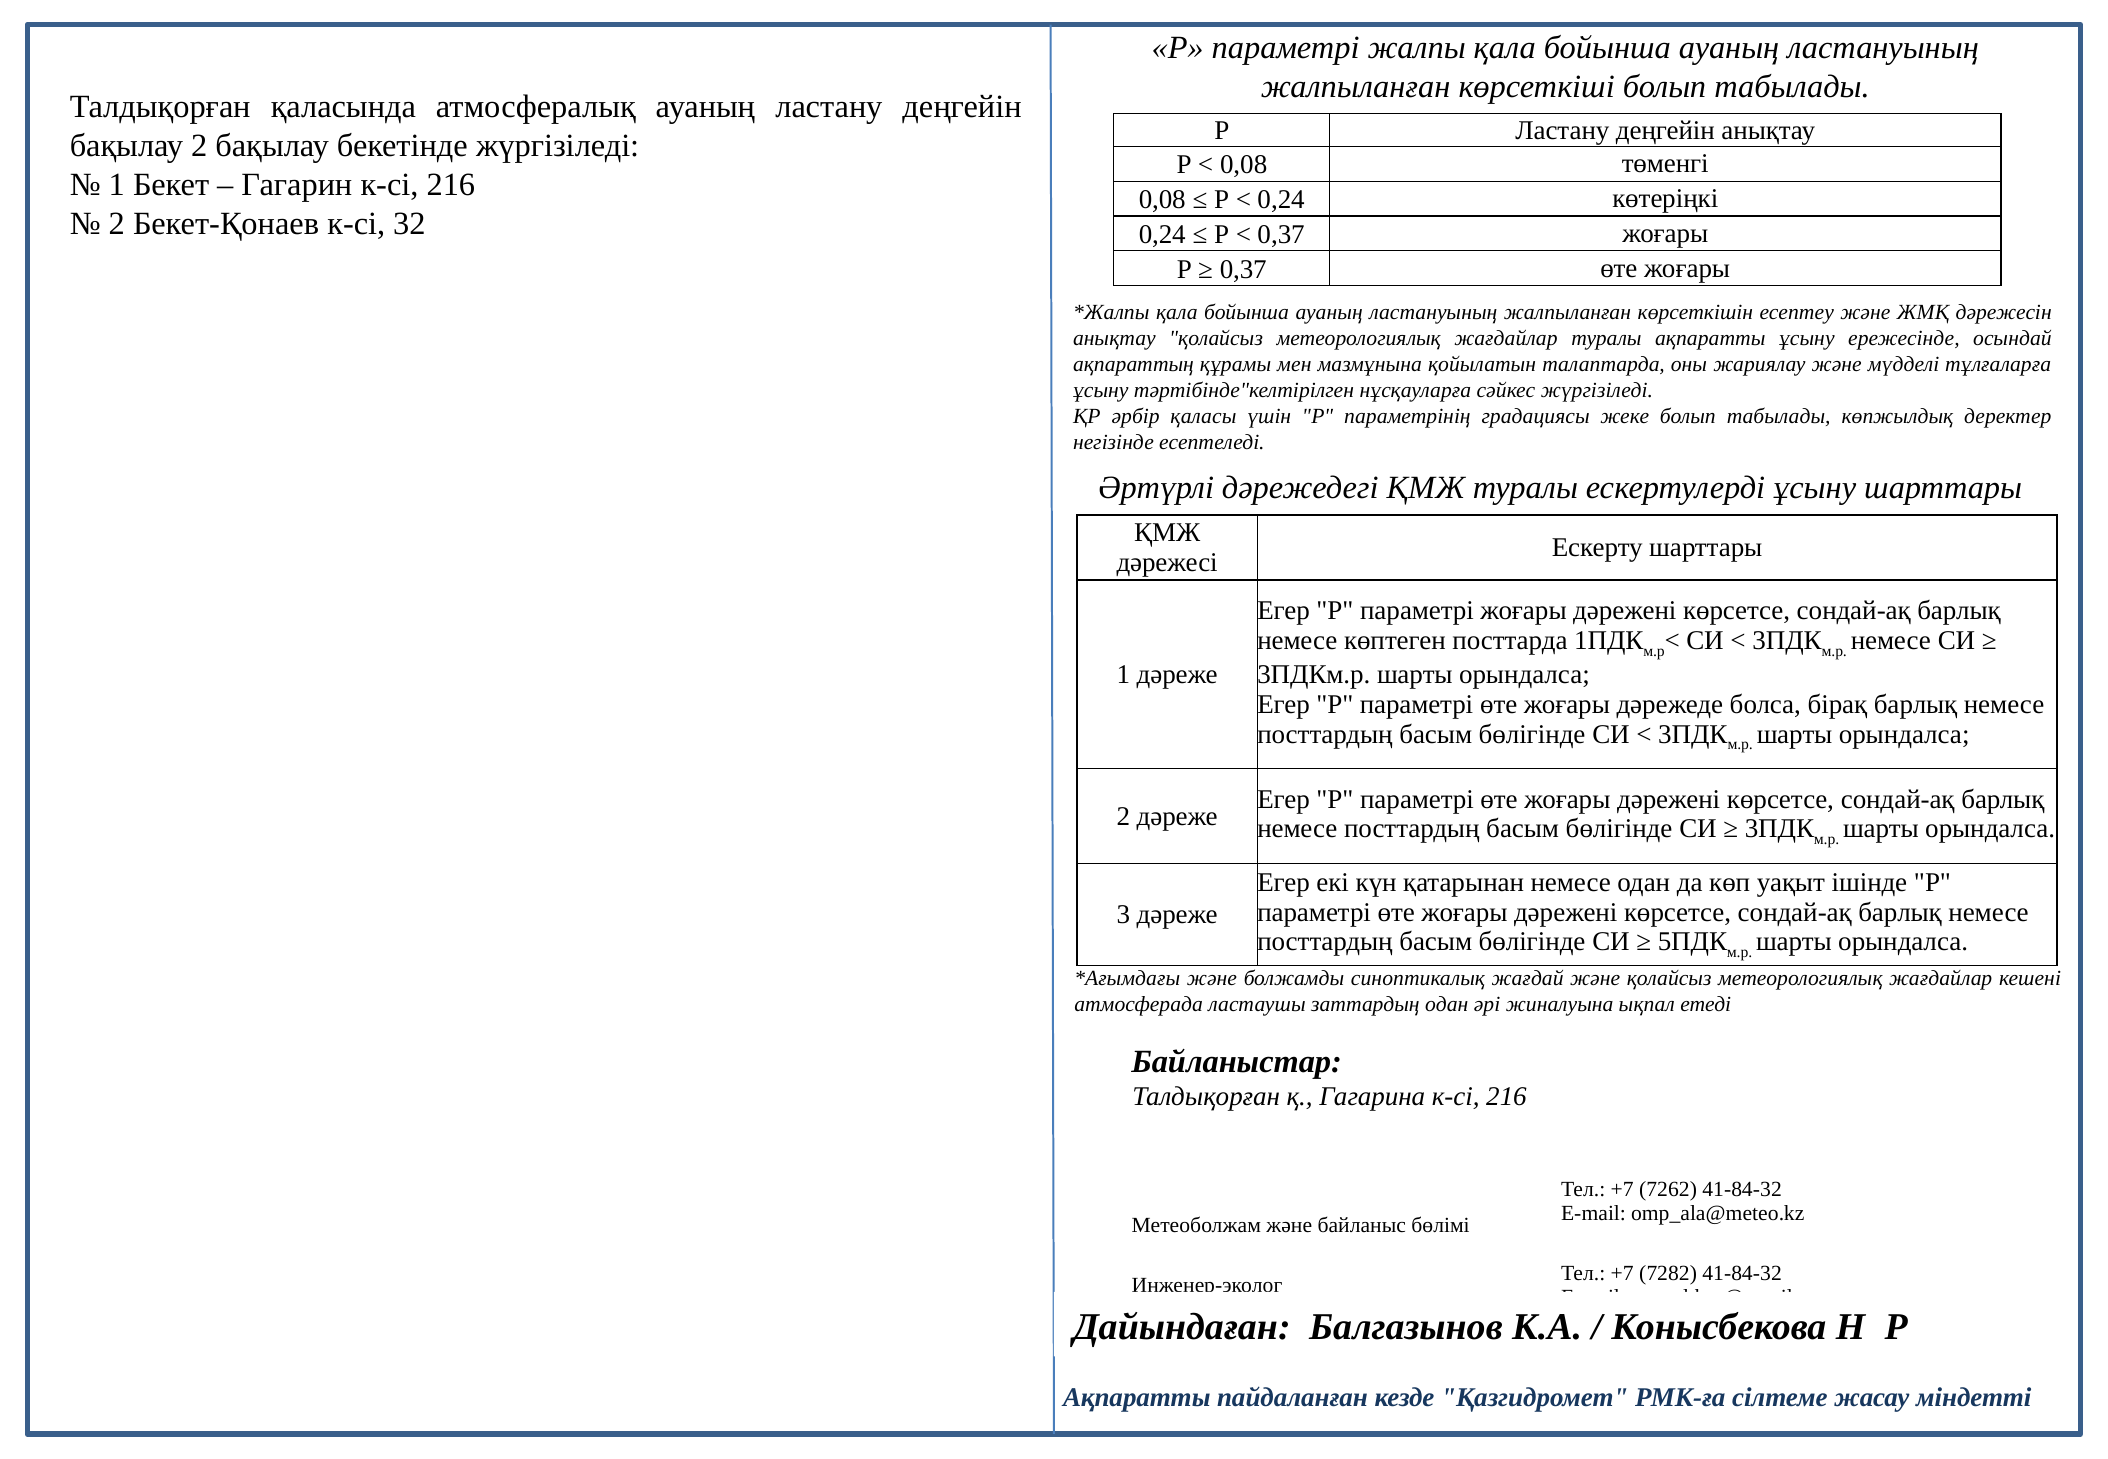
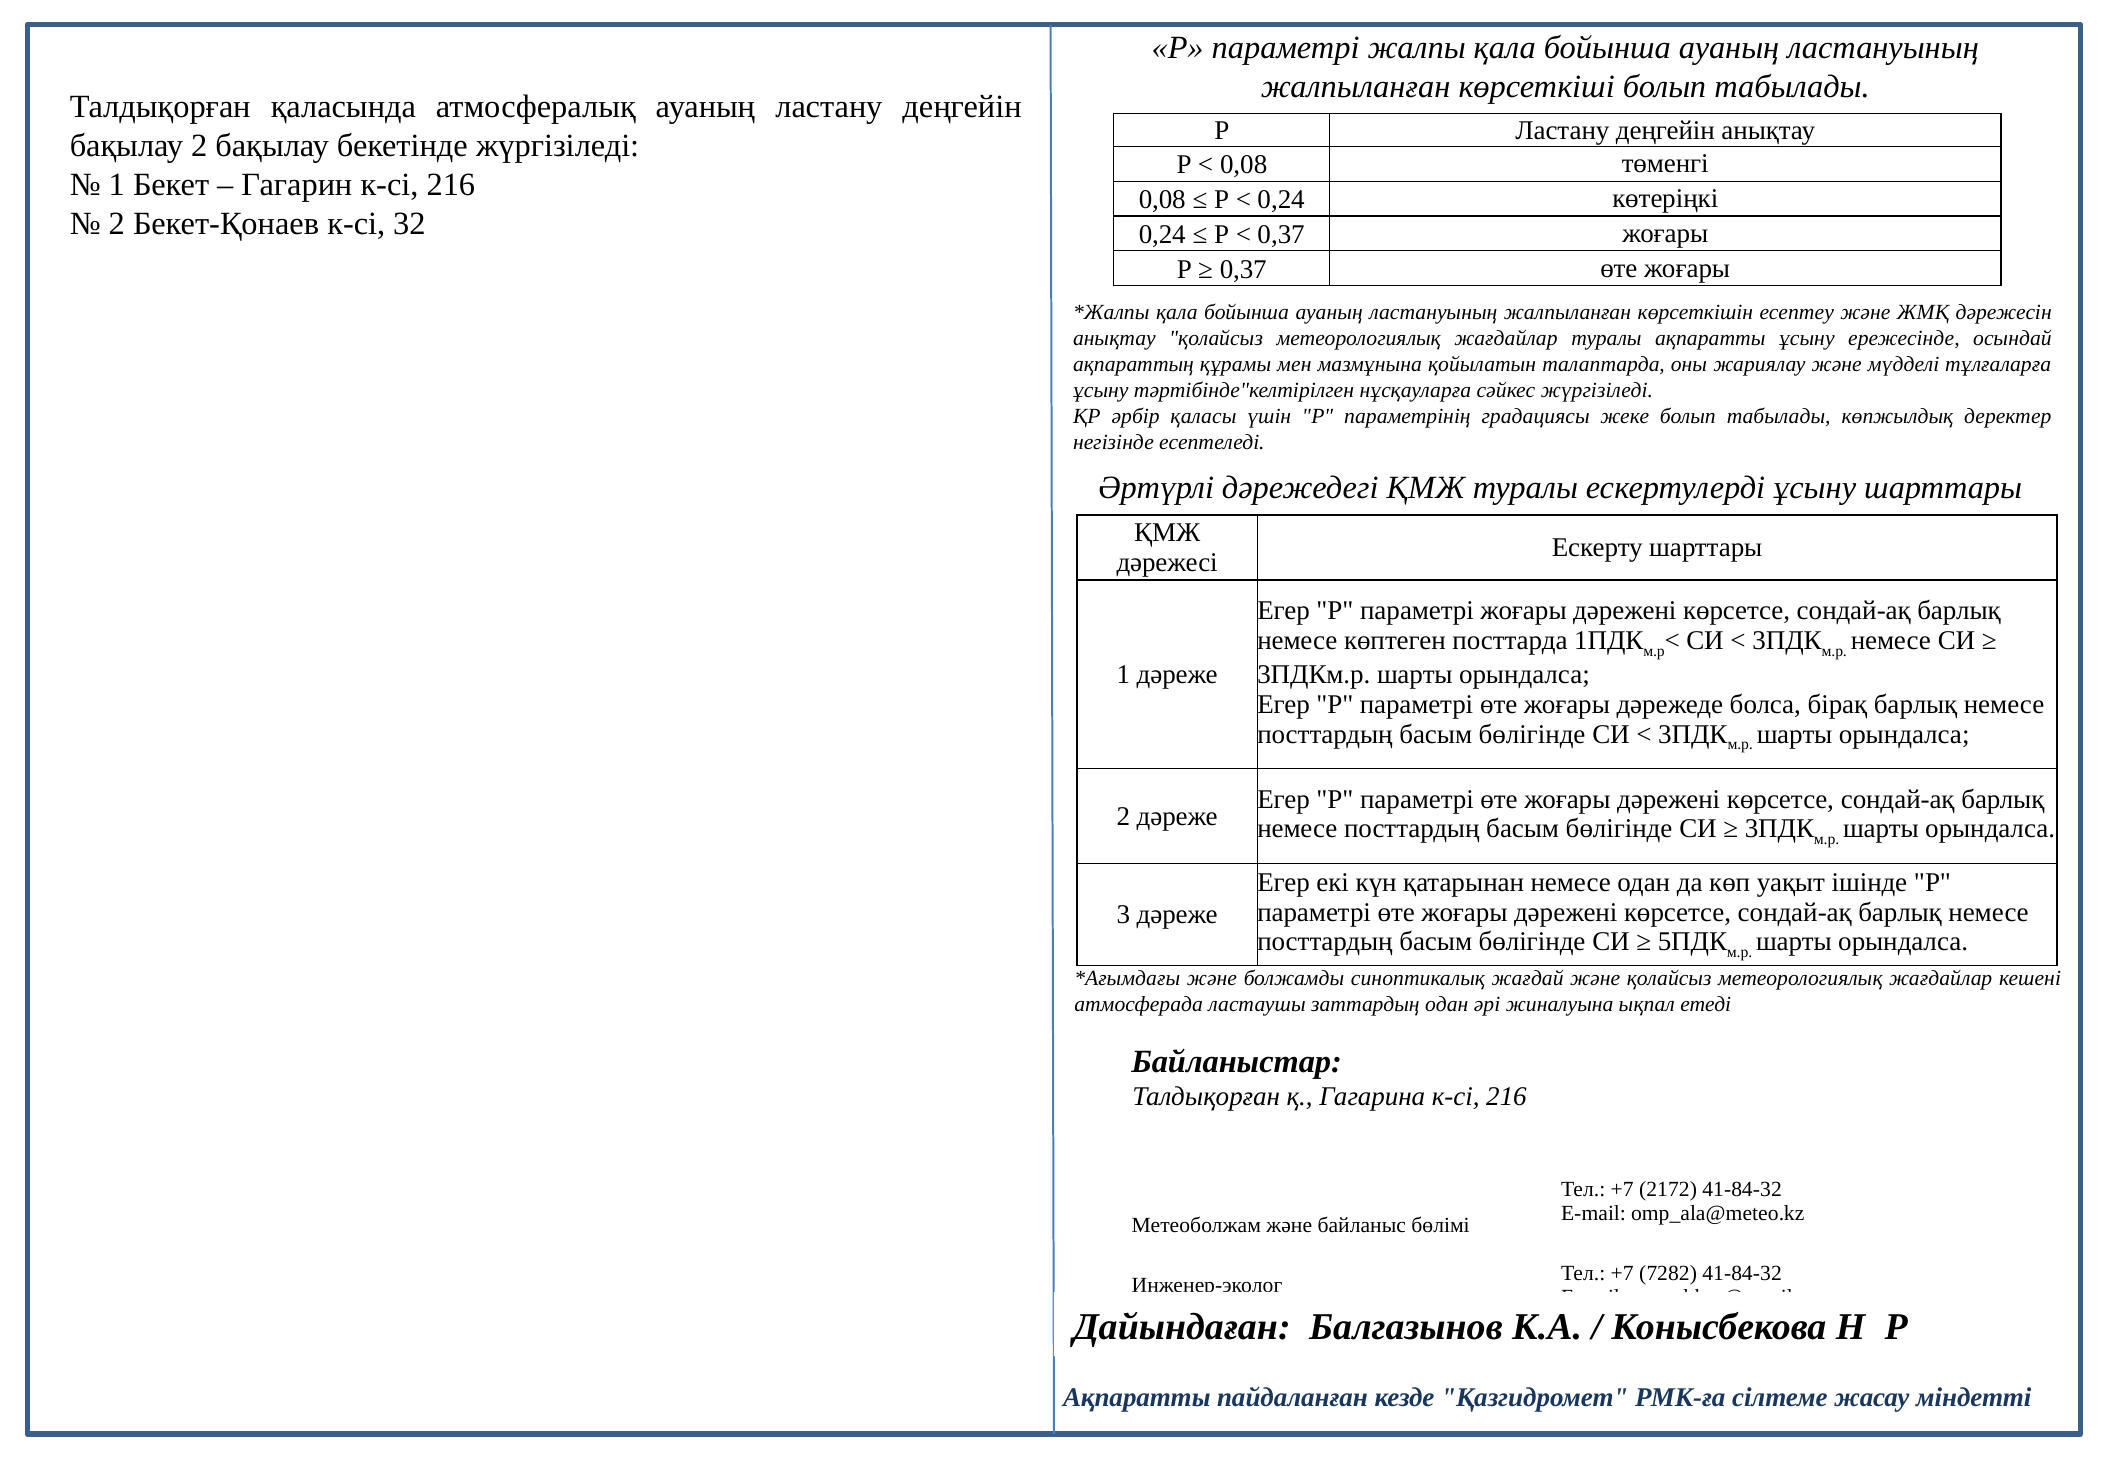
7262: 7262 -> 2172 (1668, 1190)
